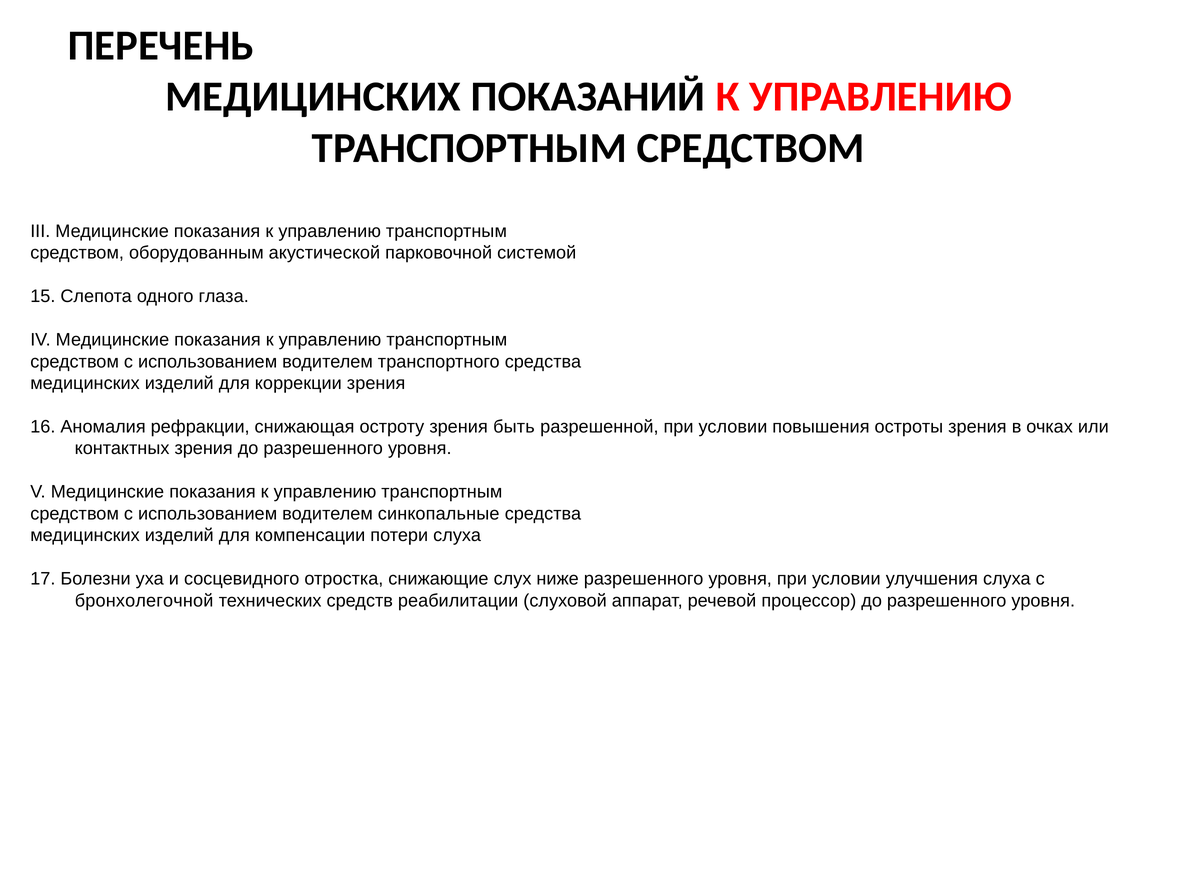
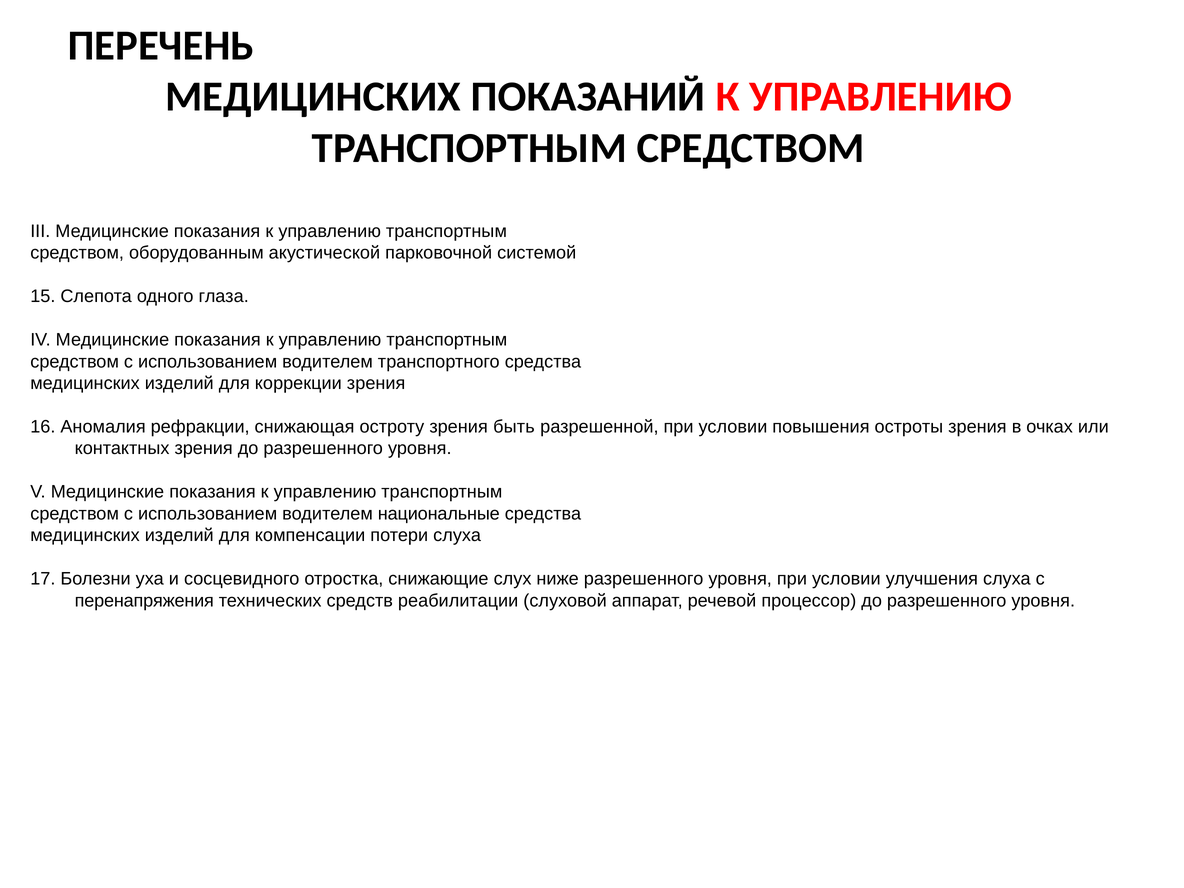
синкопальные: синкопальные -> национальные (439, 514)
бронхолегочной: бронхолегочной -> перенапряжения (144, 601)
